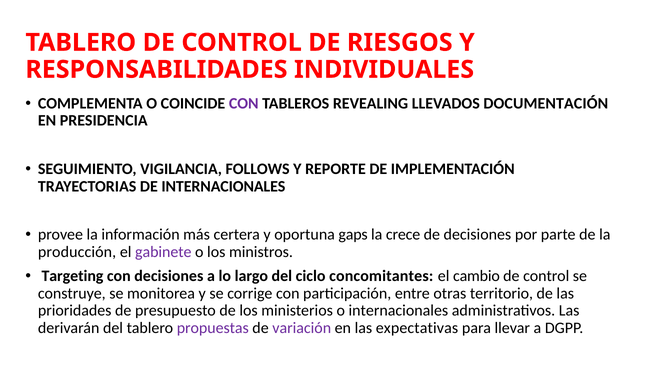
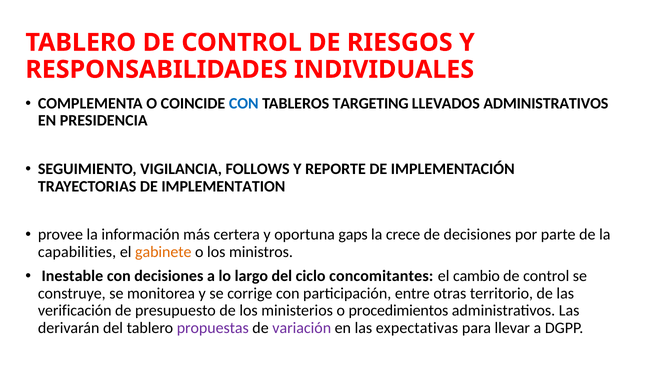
CON colour: purple -> blue (244, 104)
REVEALING: REVEALING -> TARGETING (371, 104)
LLEVADOS DOCUMENTACIÓN: DOCUMENTACIÓN -> ADMINISTRATIVOS (546, 104)
DE INTERNACIONALES: INTERNACIONALES -> IMPLEMENTATION (223, 186)
producción: producción -> capabilities (77, 252)
gabinete colour: purple -> orange (163, 252)
Targeting: Targeting -> Inestable (72, 276)
prioridades: prioridades -> verificación (75, 311)
o internacionales: internacionales -> procedimientos (398, 311)
